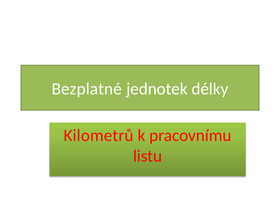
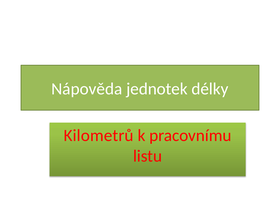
Bezplatné: Bezplatné -> Nápověda (87, 89)
